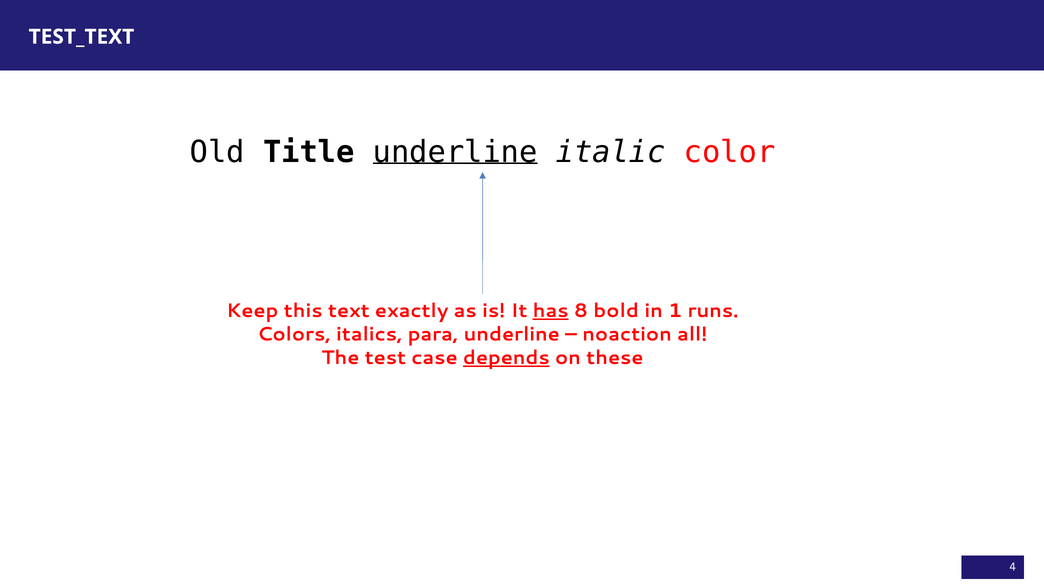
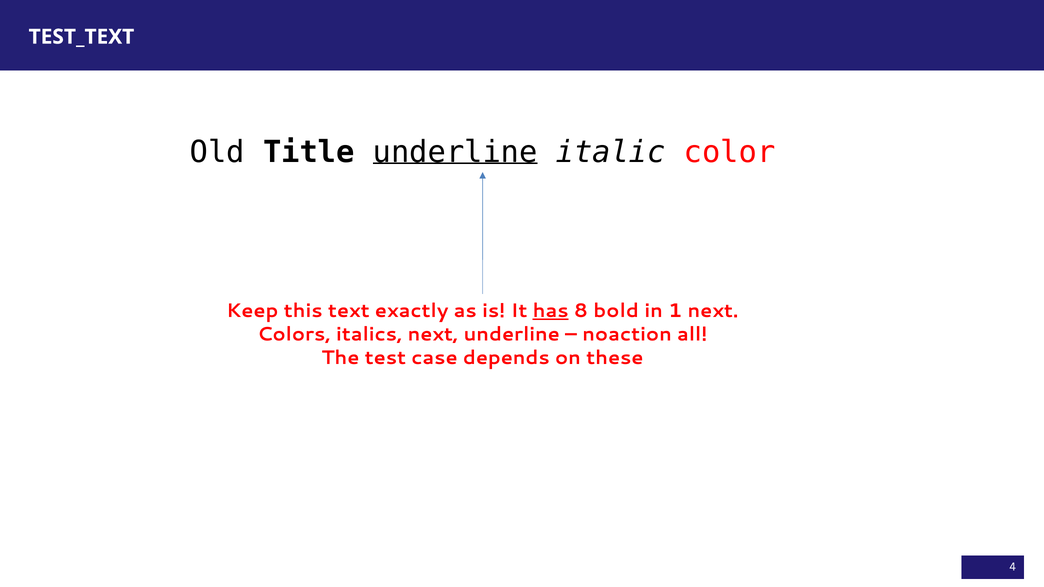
1 runs: runs -> next (713, 311)
italics para: para -> next (433, 335)
depends underline: present -> none (506, 358)
